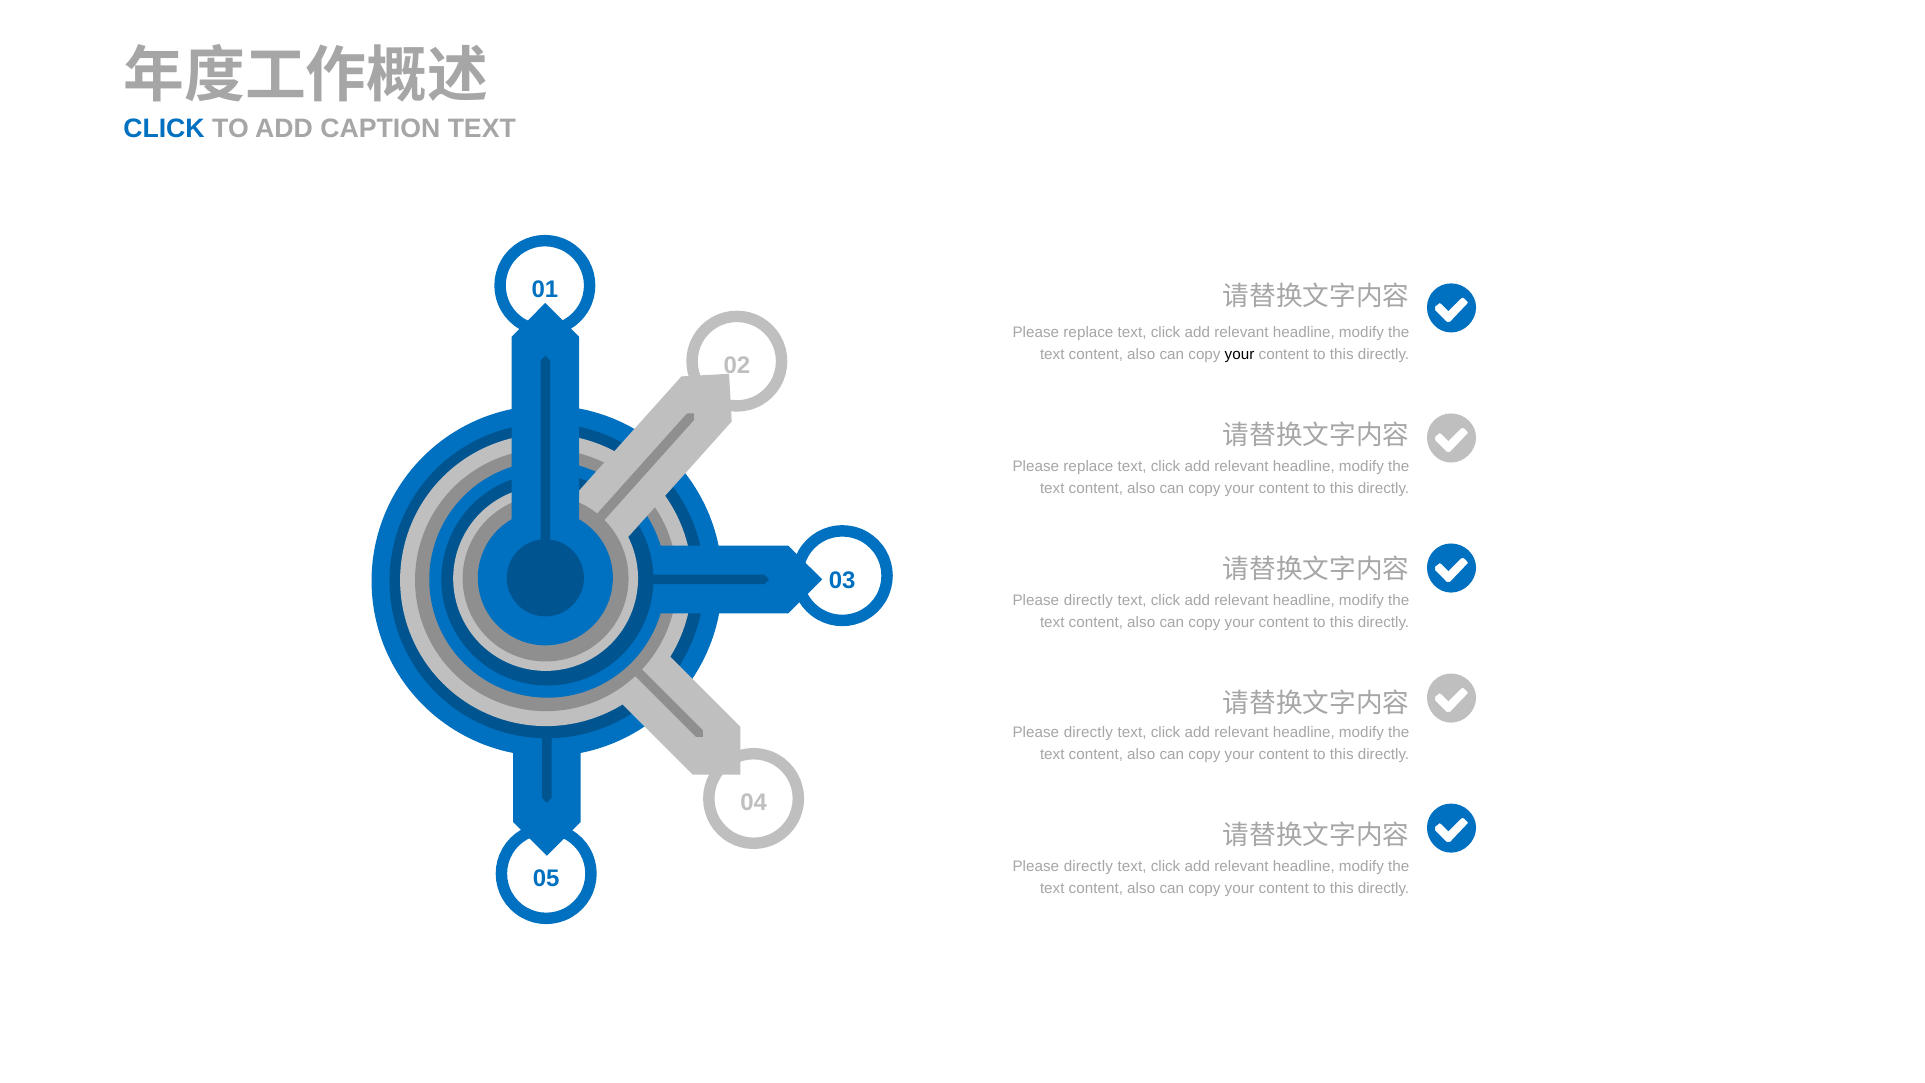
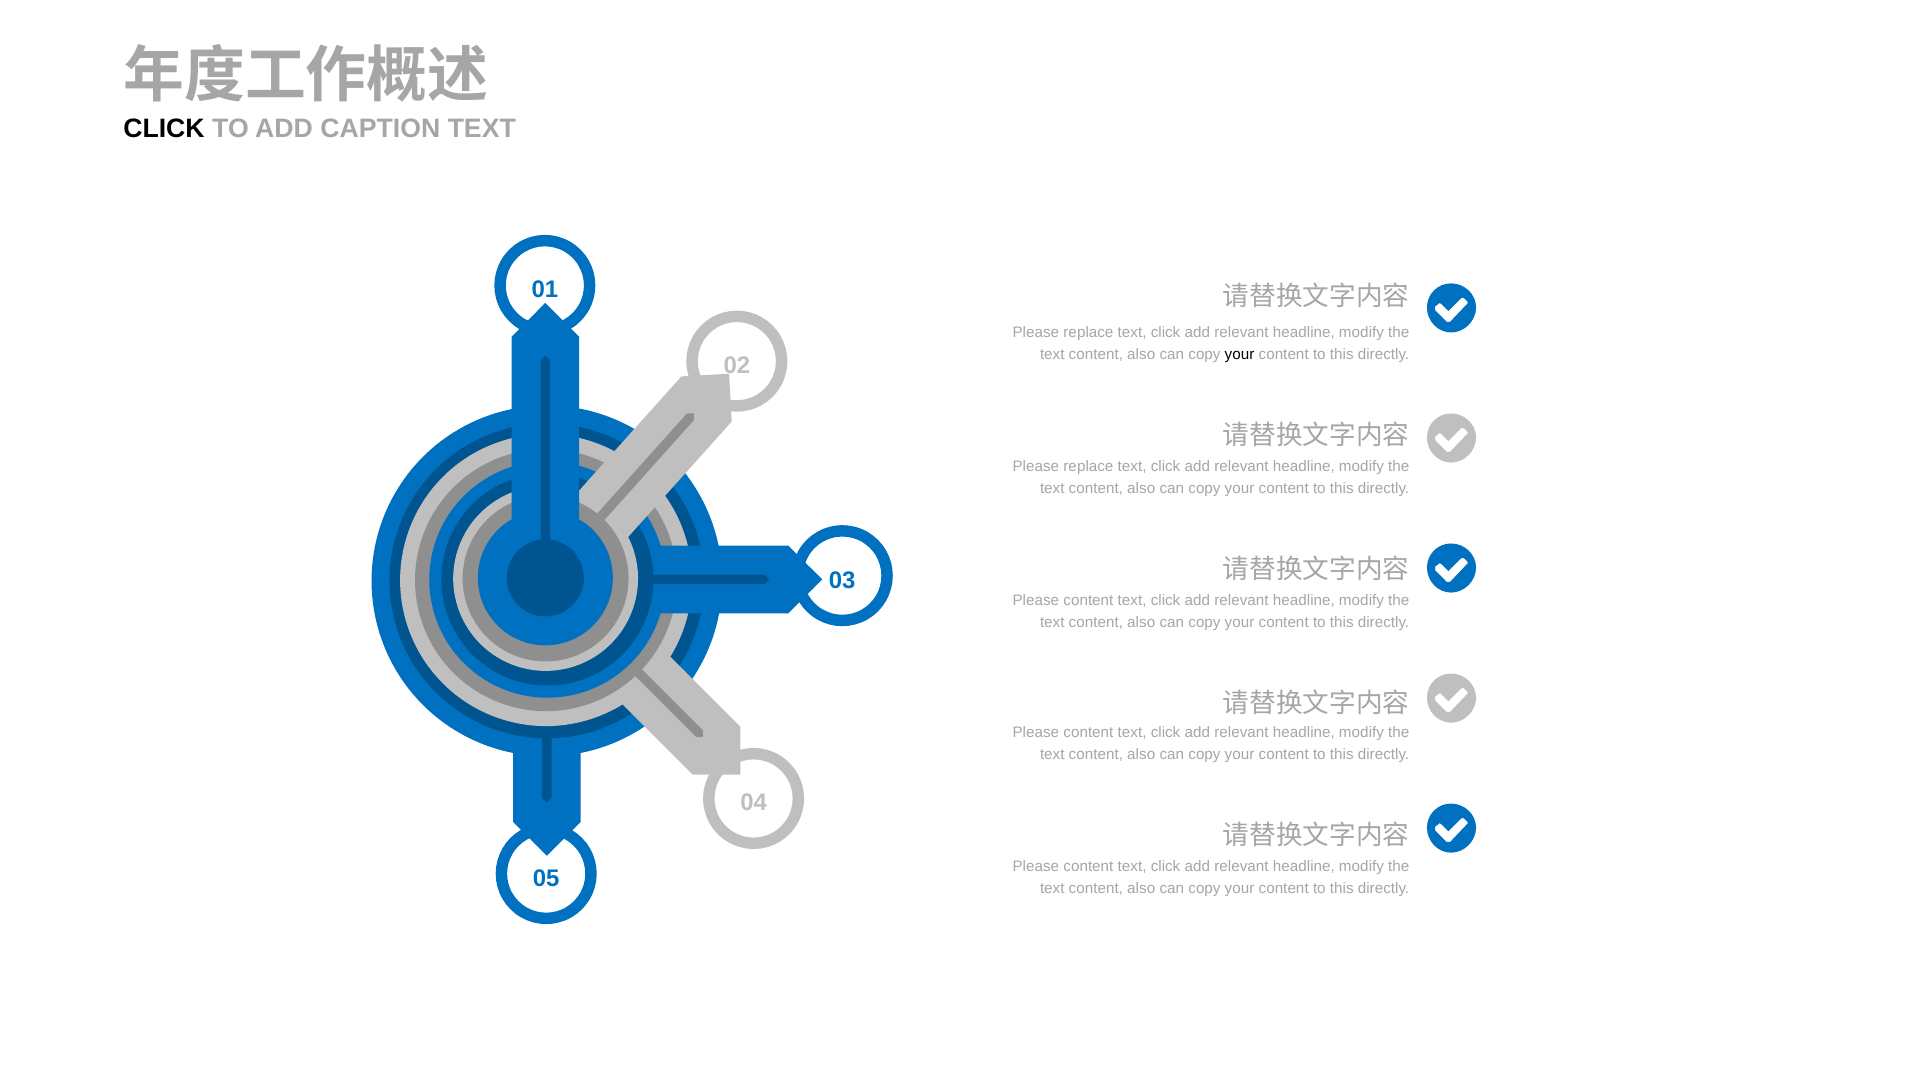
CLICK colour: blue -> black (164, 129)
directly: directly -> content (1088, 600)
directly: directly -> content (1088, 732)
directly: directly -> content (1088, 866)
